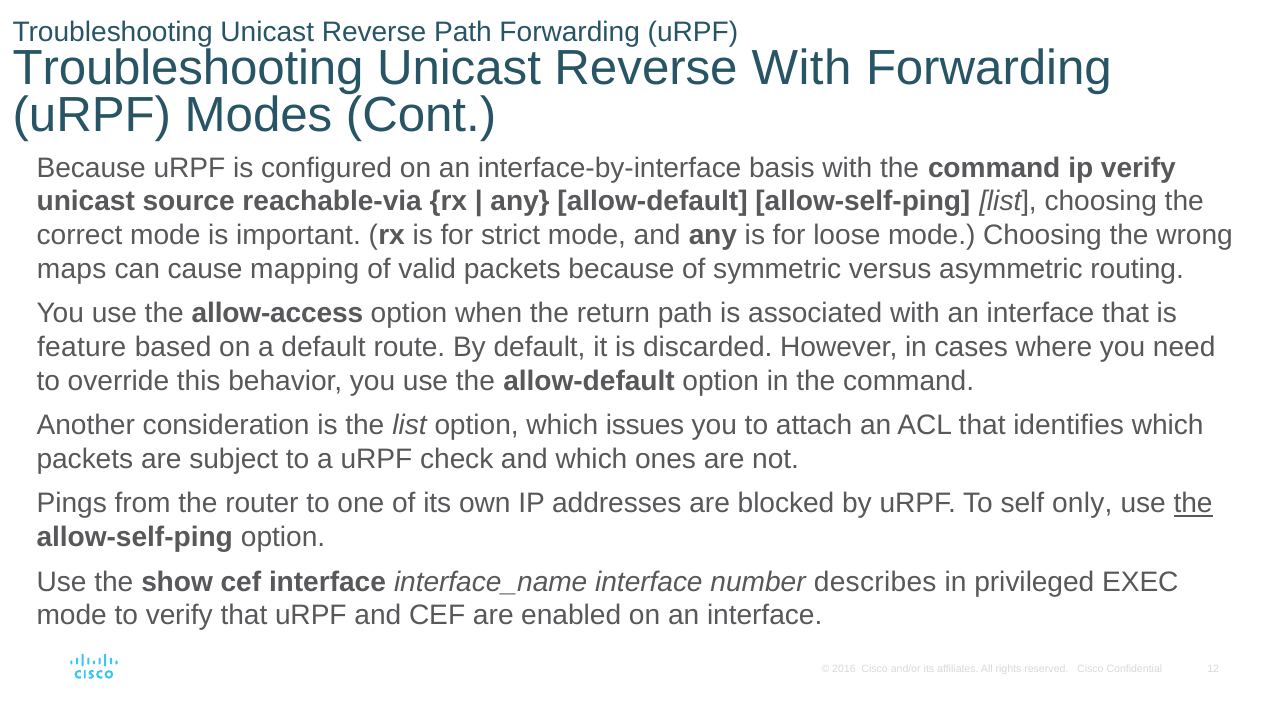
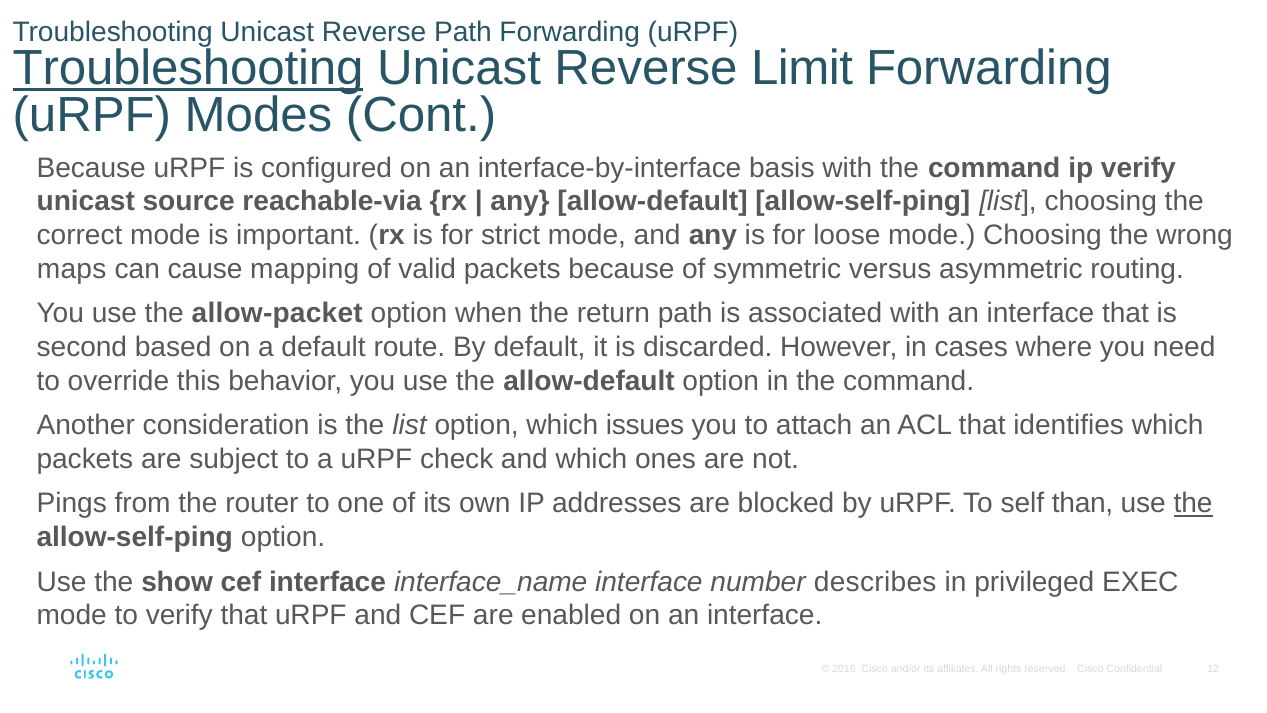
Troubleshooting underline: none -> present (188, 68)
Reverse With: With -> Limit (802, 68)
allow-access: allow-access -> allow-packet (277, 313)
feature: feature -> second (82, 347)
only: only -> than (1083, 503)
